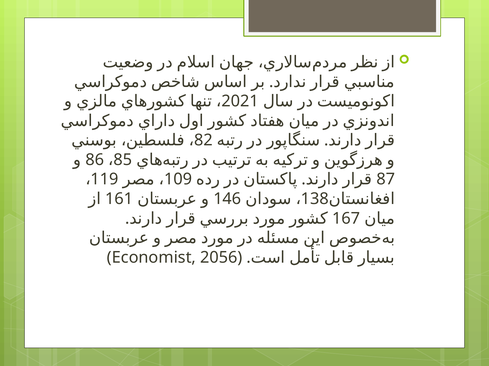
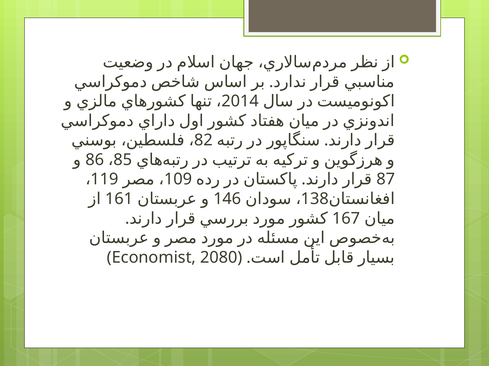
2021: 2021 -> 2014 (240, 101)
2056: 2056 -> 2080 (219, 258)
